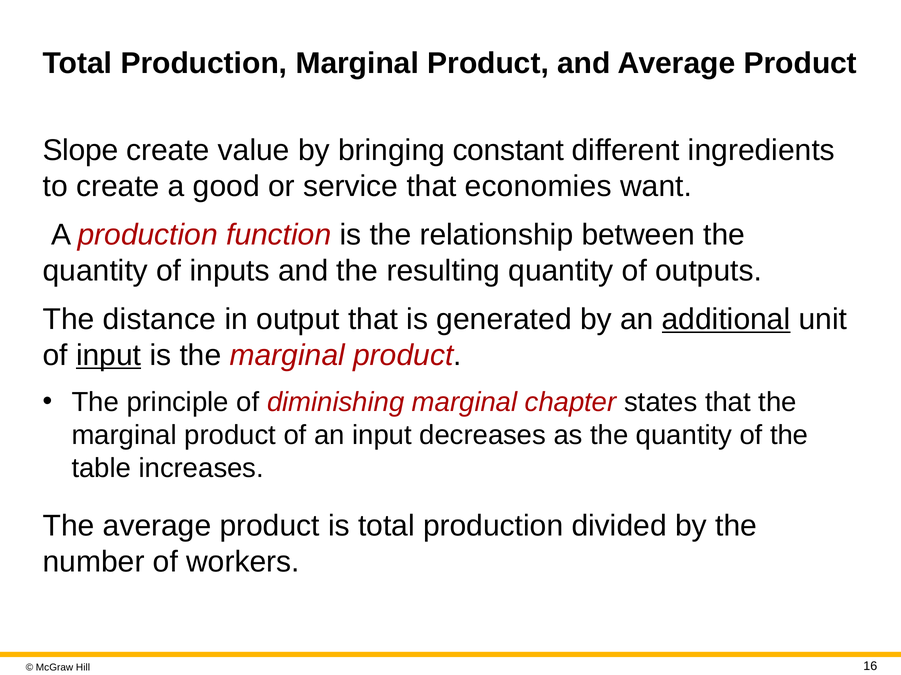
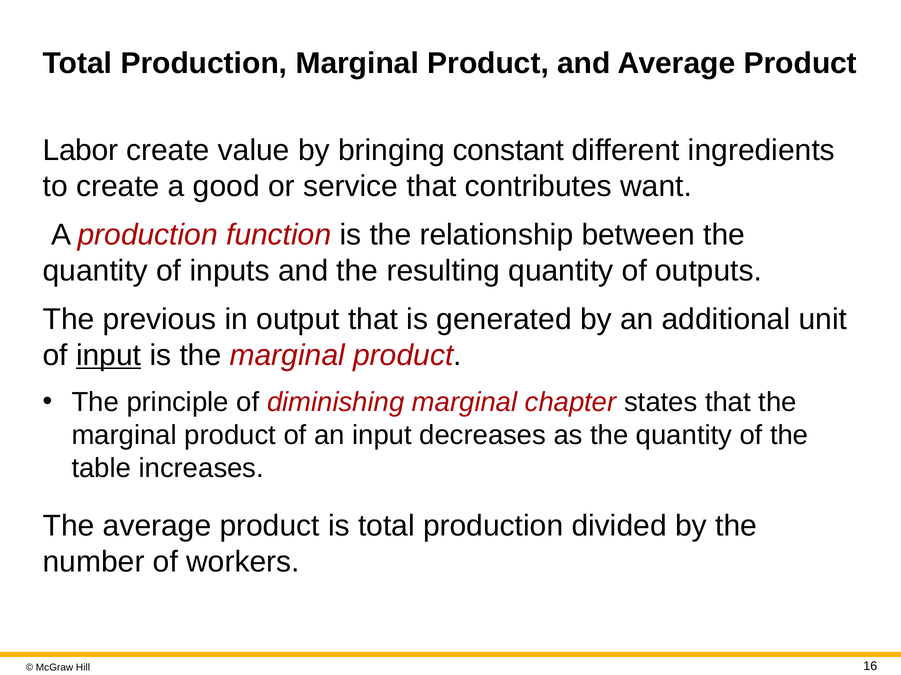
Slope: Slope -> Labor (80, 150)
economies: economies -> contributes (538, 186)
distance: distance -> previous (160, 320)
additional underline: present -> none (726, 320)
